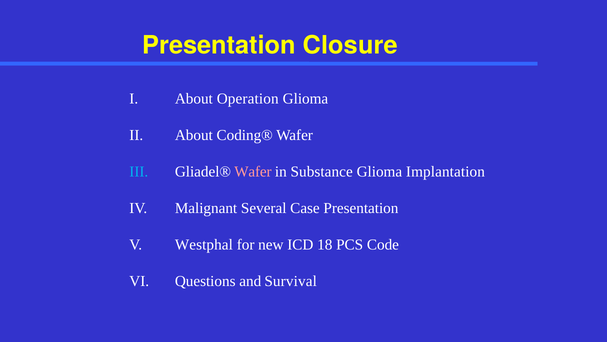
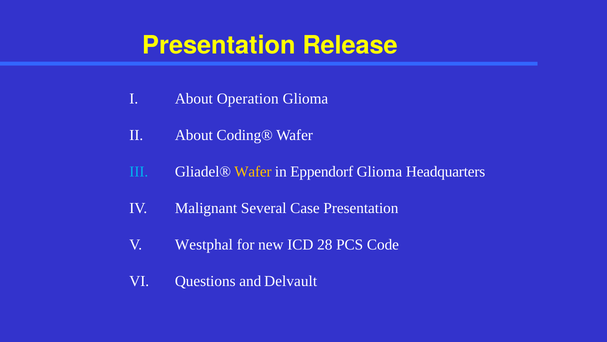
Closure: Closure -> Release (350, 45)
Wafer colour: pink -> yellow (253, 172)
Substance: Substance -> Eppendorf (322, 172)
Implantation: Implantation -> Headquarters (446, 172)
18: 18 -> 28 (325, 244)
Survival: Survival -> Delvault (291, 281)
